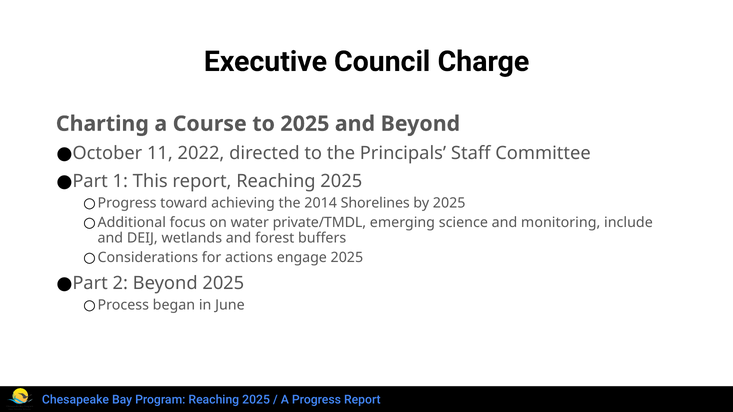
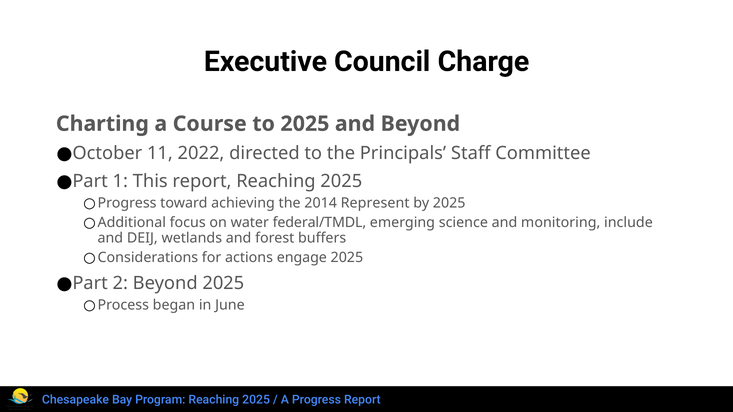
Shorelines: Shorelines -> Represent (375, 203)
private/TMDL: private/TMDL -> federal/TMDL (319, 223)
